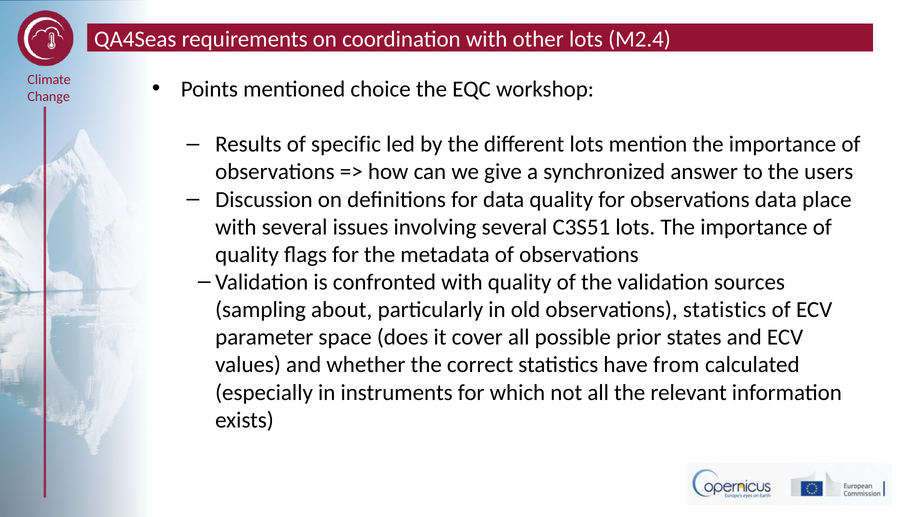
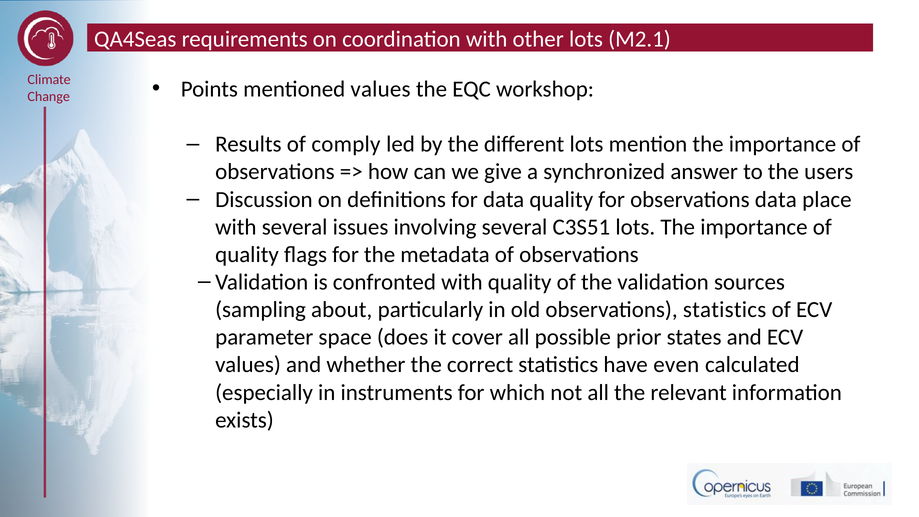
M2.4: M2.4 -> M2.1 (640, 39)
mentioned choice: choice -> values (381, 89)
specific: specific -> comply (346, 144)
from: from -> even (676, 365)
